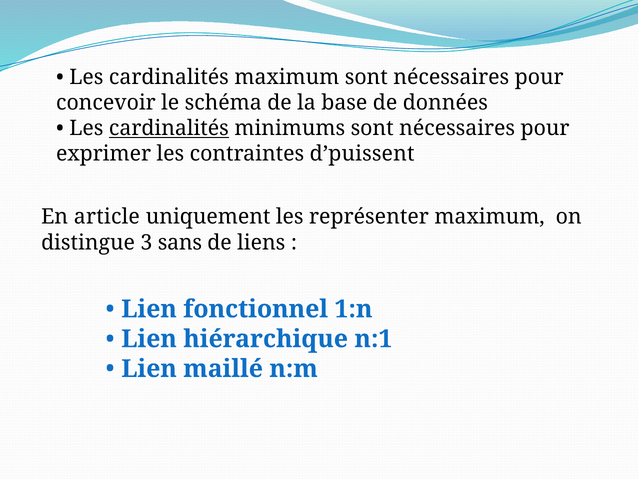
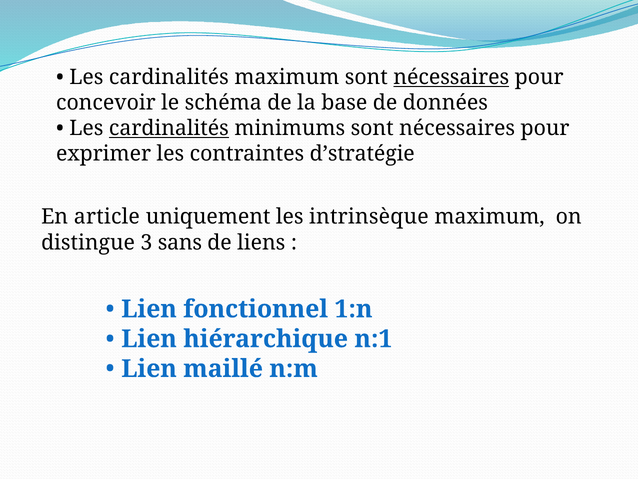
nécessaires underline: none -> present (451, 77)
d’puissent: d’puissent -> d’stratégie (362, 154)
représenter: représenter -> intrinsèque (369, 217)
